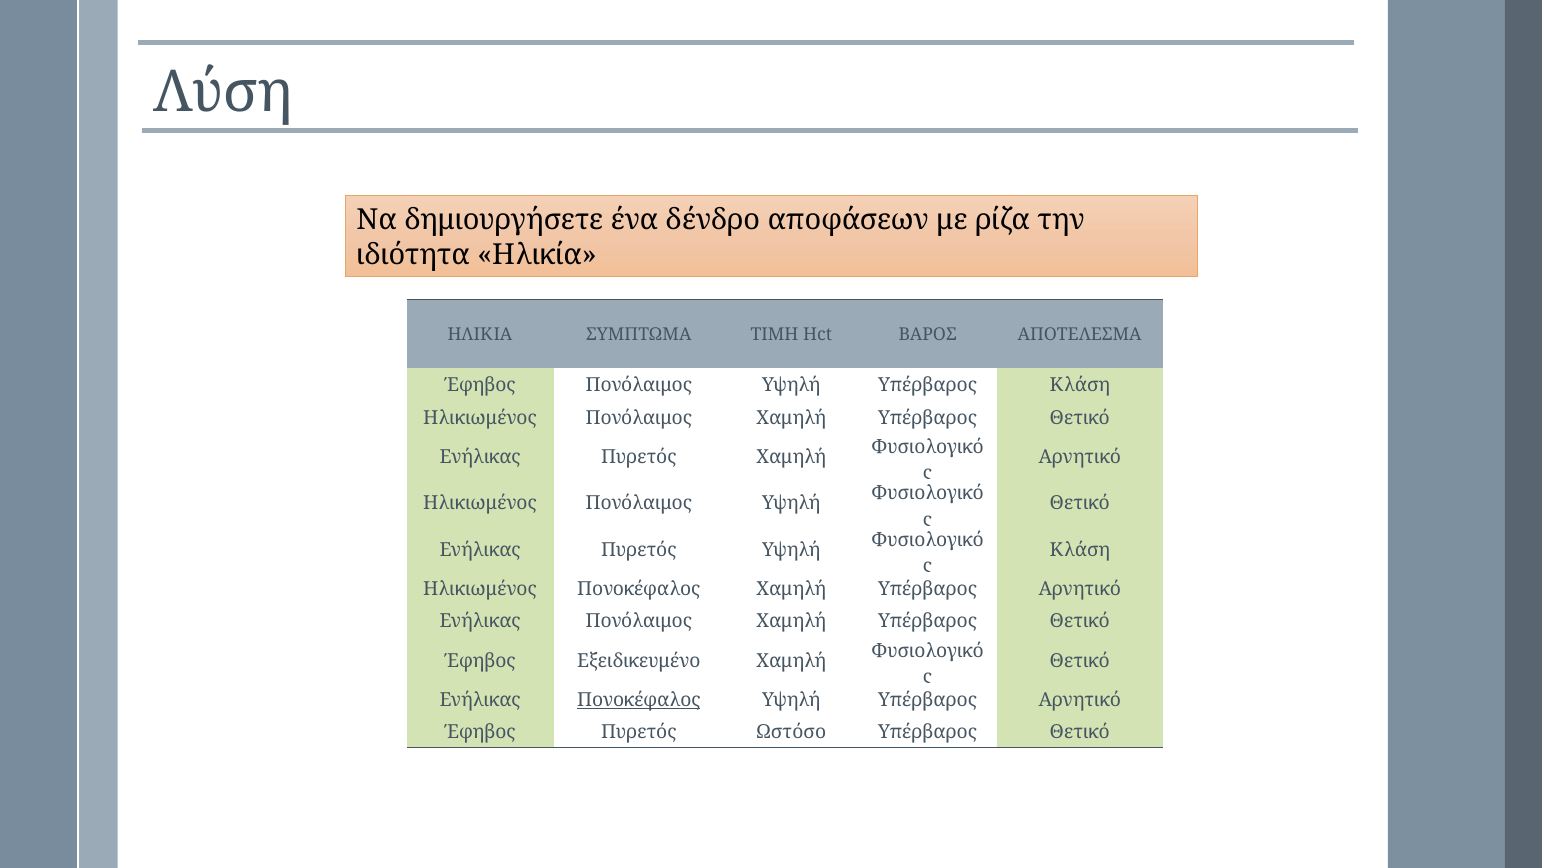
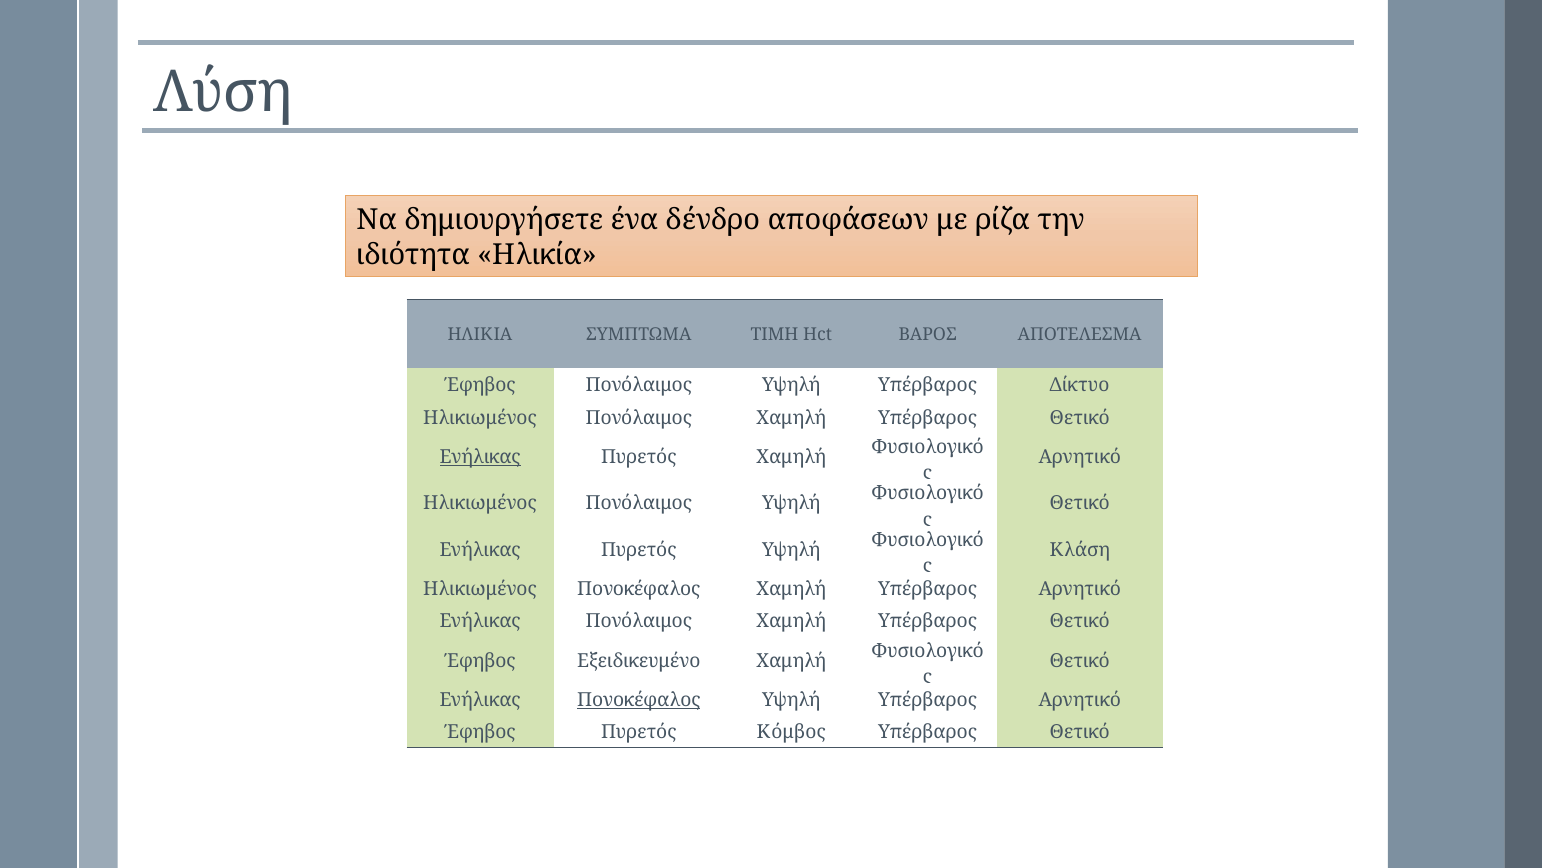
Υπέρβαρος Κλάση: Κλάση -> Δίκτυο (1080, 385)
Ενήλικας underline: none -> present (480, 457)
Ωστόσο: Ωστόσο -> Κόμβος (791, 732)
